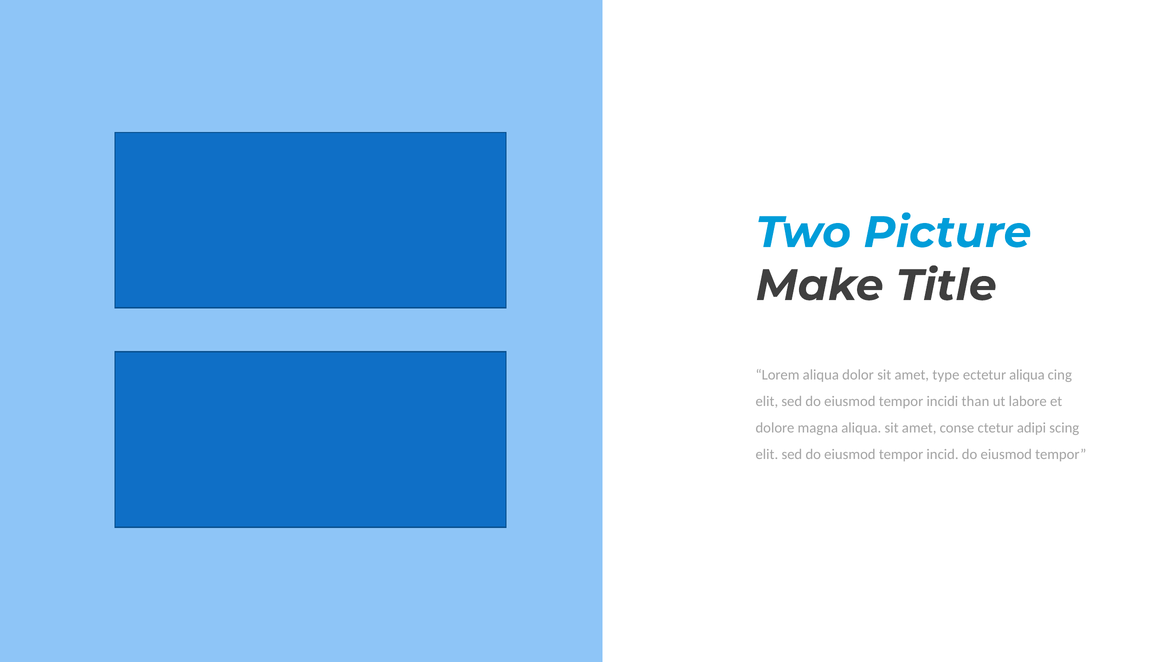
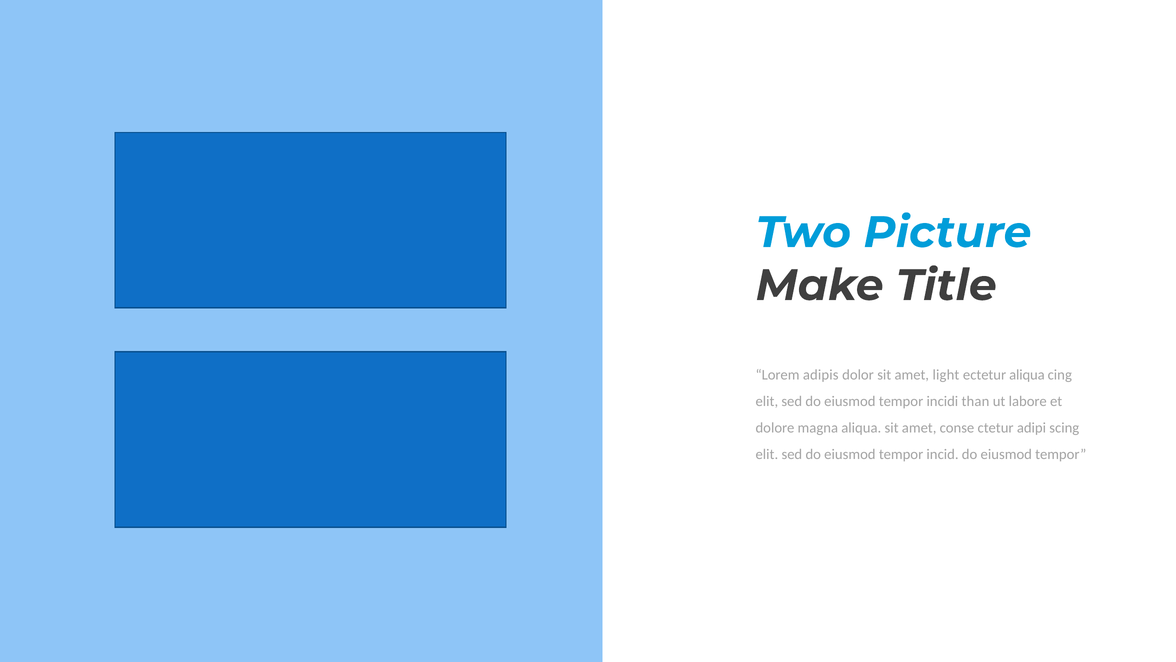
Lorem aliqua: aliqua -> adipis (821, 375)
type: type -> light (946, 375)
